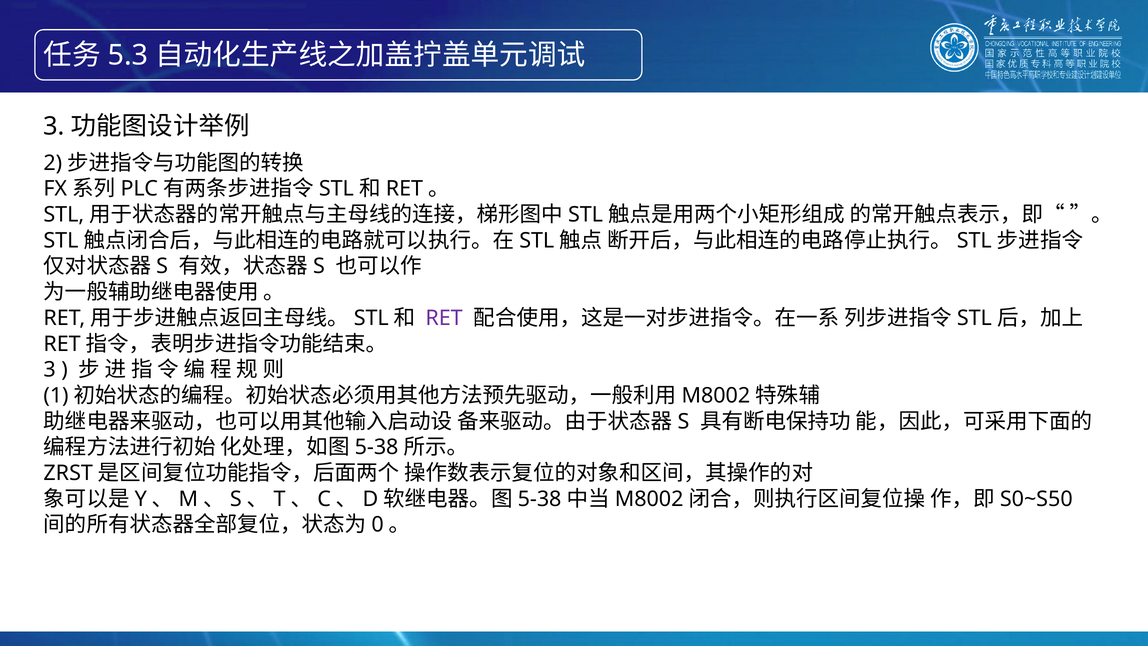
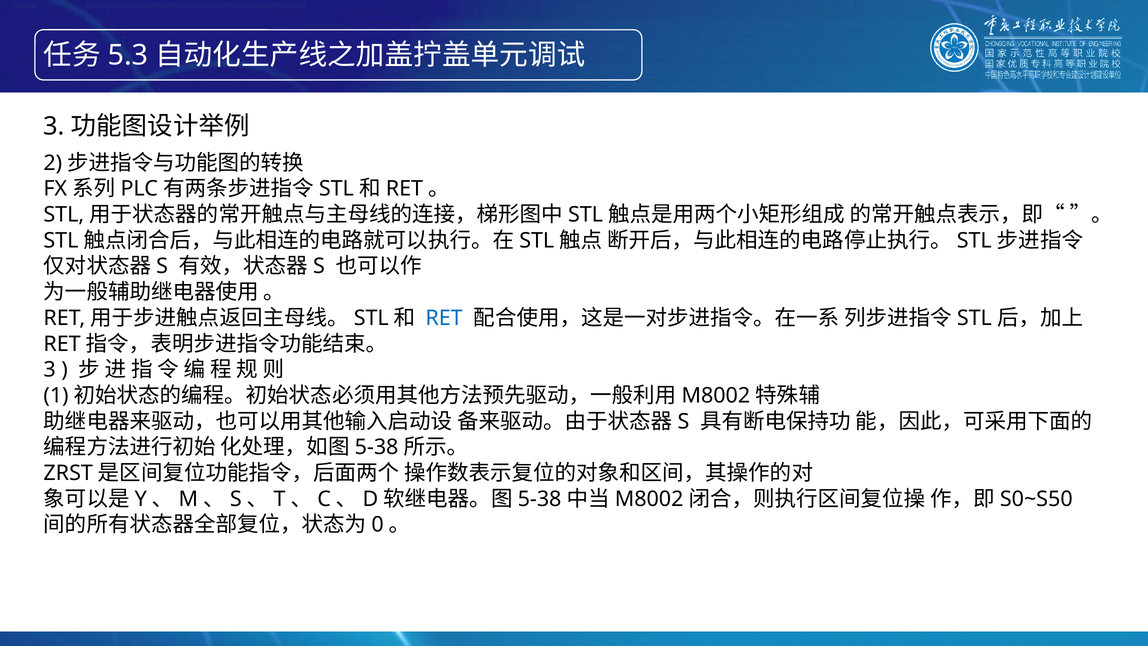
RET colour: purple -> blue (444, 318)
